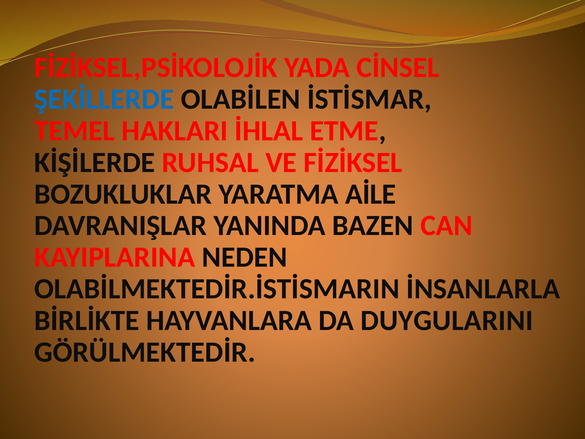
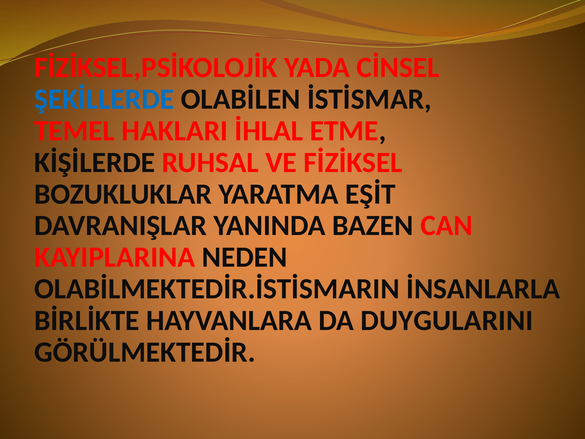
AİLE: AİLE -> EŞİT (370, 194)
